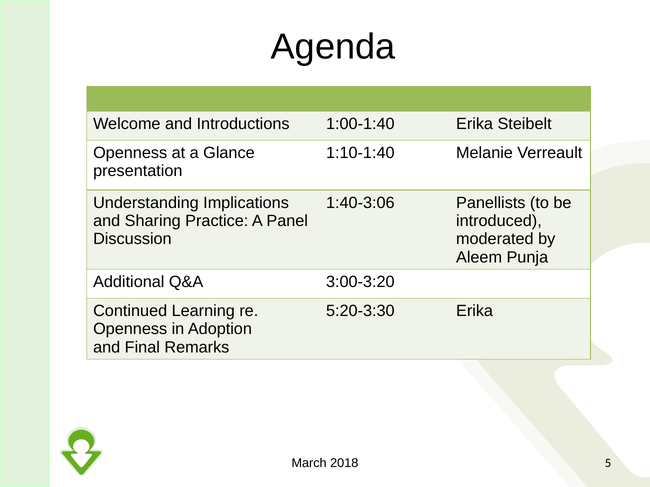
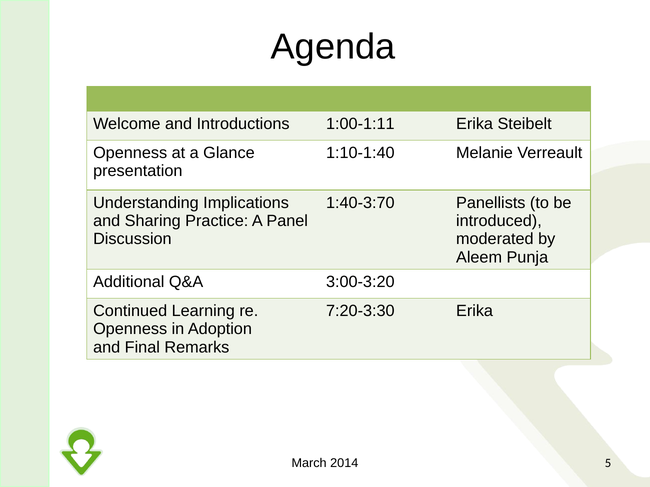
1:00-1:40: 1:00-1:40 -> 1:00-1:11 (360, 124)
1:40-3:06: 1:40-3:06 -> 1:40-3:70 (360, 203)
5:20-3:30: 5:20-3:30 -> 7:20-3:30 (360, 311)
2018: 2018 -> 2014 (344, 464)
